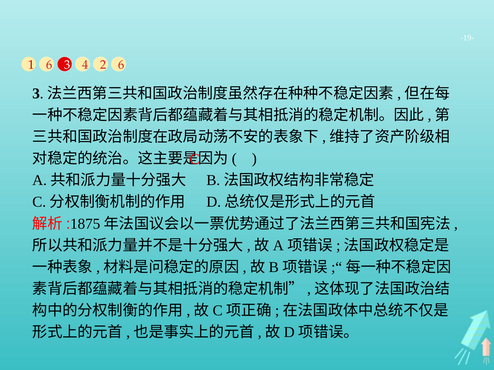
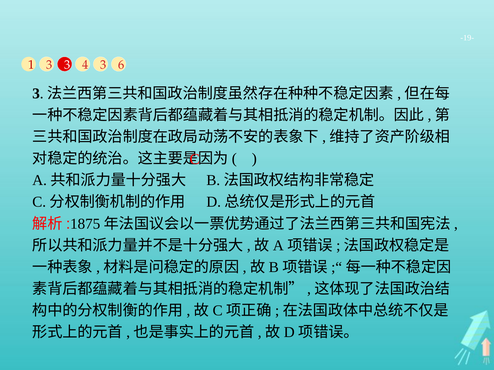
1 6: 6 -> 3 (49, 65)
4 2: 2 -> 3 (103, 65)
